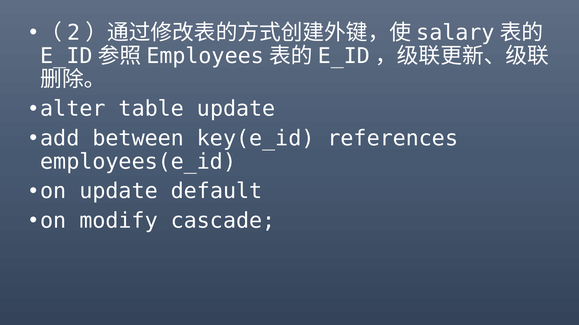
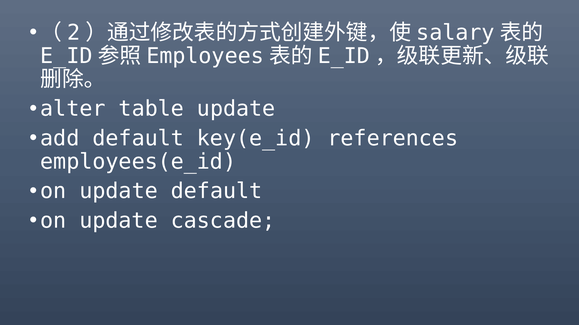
add between: between -> default (138, 139)
modify: modify -> update (119, 221)
